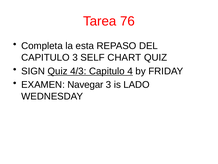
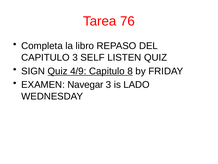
esta: esta -> libro (85, 46)
CHART: CHART -> LISTEN (124, 57)
4/3: 4/3 -> 4/9 (78, 71)
4: 4 -> 8 (130, 71)
